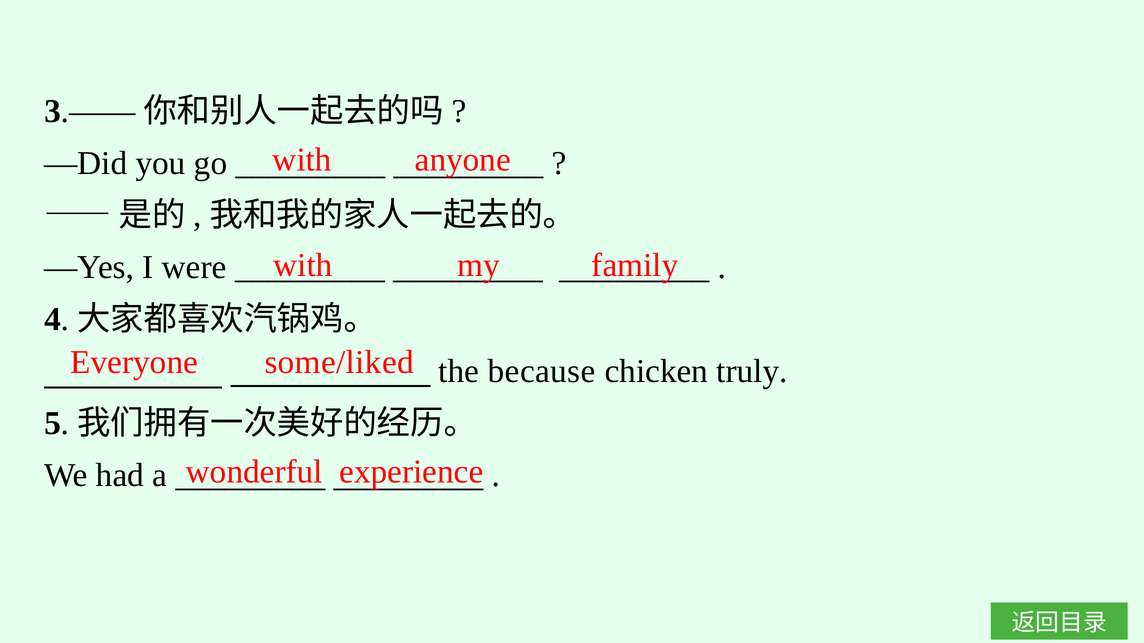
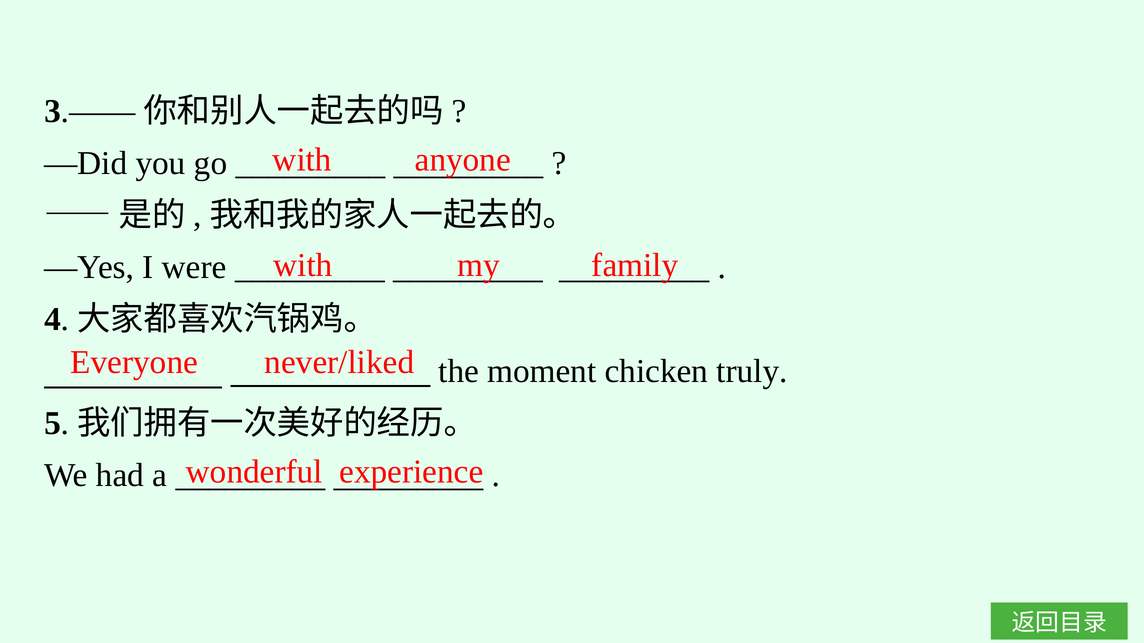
some/liked: some/liked -> never/liked (339, 363)
because: because -> moment (542, 372)
